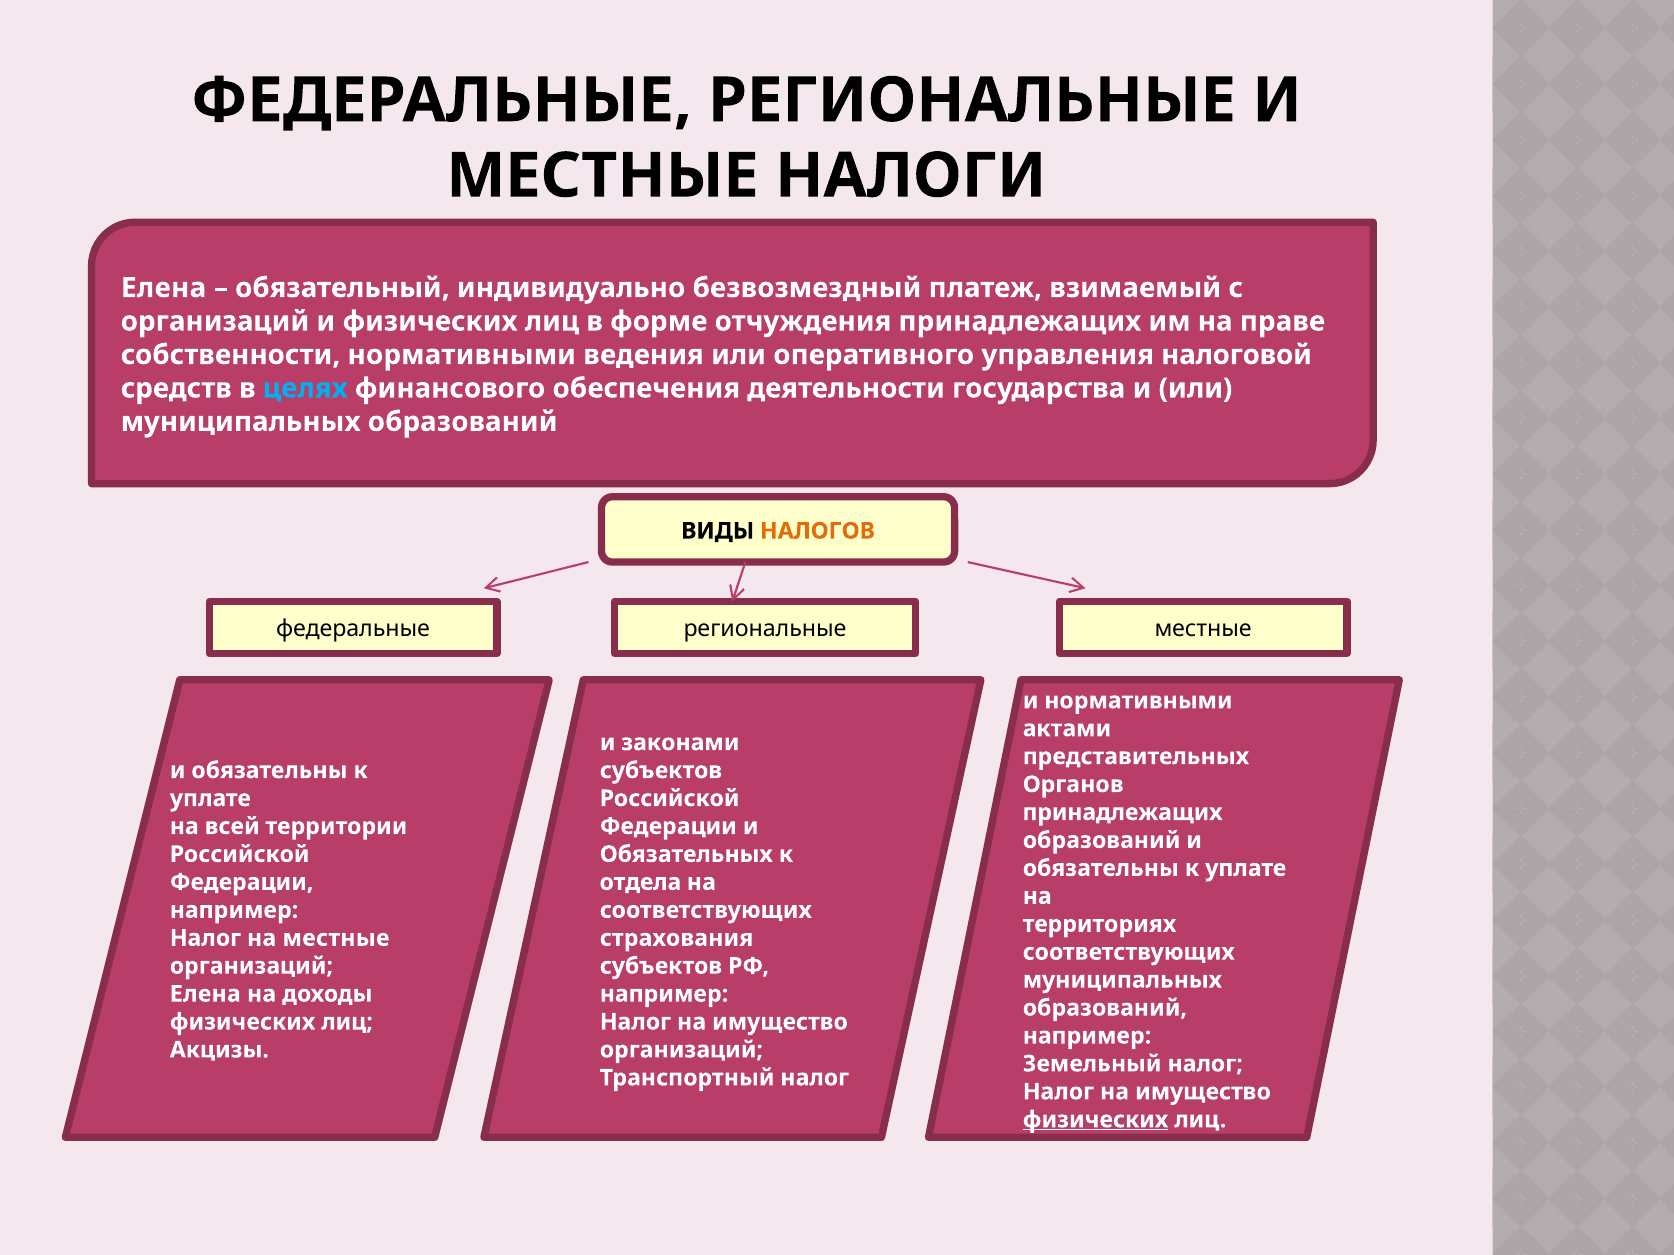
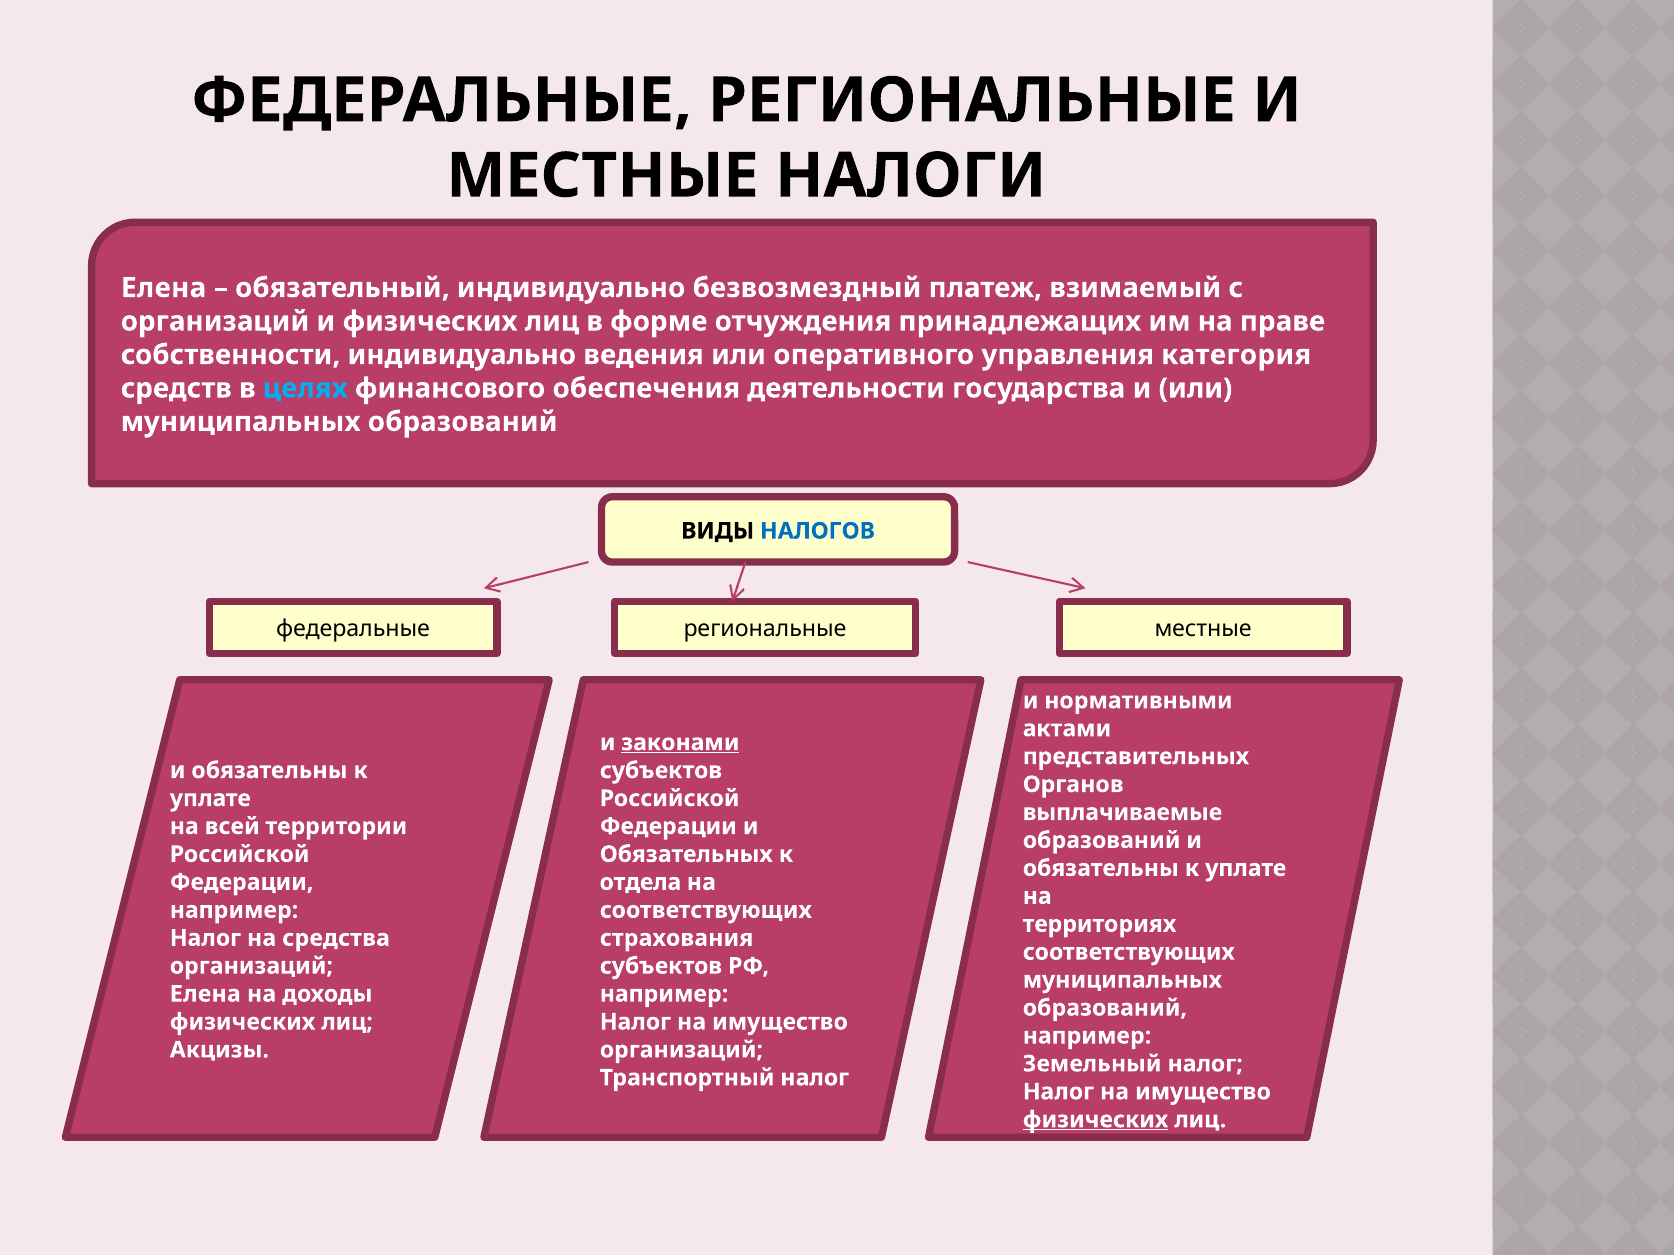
собственности нормативными: нормативными -> индивидуально (462, 355)
налоговой: налоговой -> категория (1236, 355)
НАЛОГОВ colour: orange -> blue (817, 531)
законами underline: none -> present (680, 743)
принадлежащих: принадлежащих -> выплачиваемые (1122, 813)
на местные: местные -> средства (336, 938)
